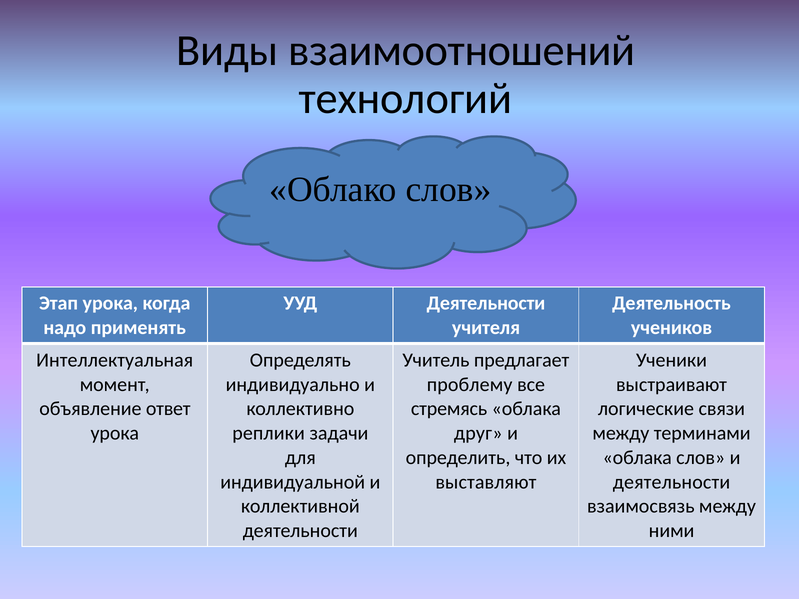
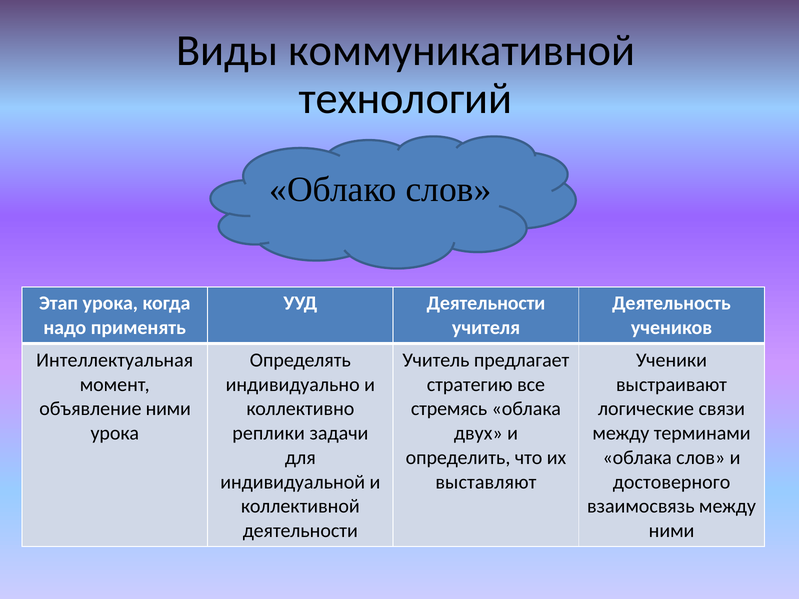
взаимоотношений: взаимоотношений -> коммуникативной (462, 51)
проблему: проблему -> стратегию (470, 385)
объявление ответ: ответ -> ними (168, 409)
друг: друг -> двух (478, 433)
деятельности: деятельности -> достоверного (672, 482)
